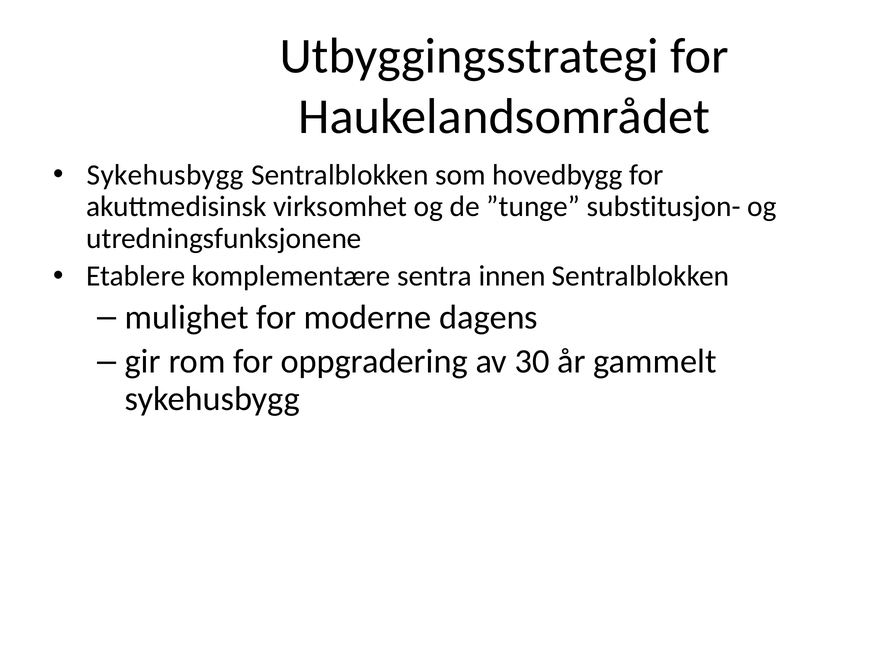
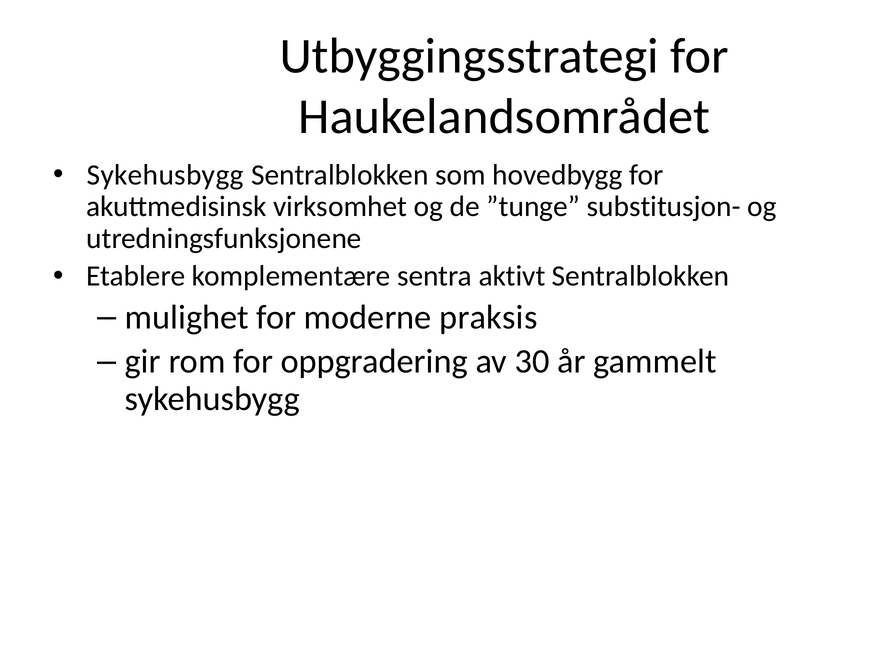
innen: innen -> aktivt (512, 276)
dagens: dagens -> praksis (488, 318)
